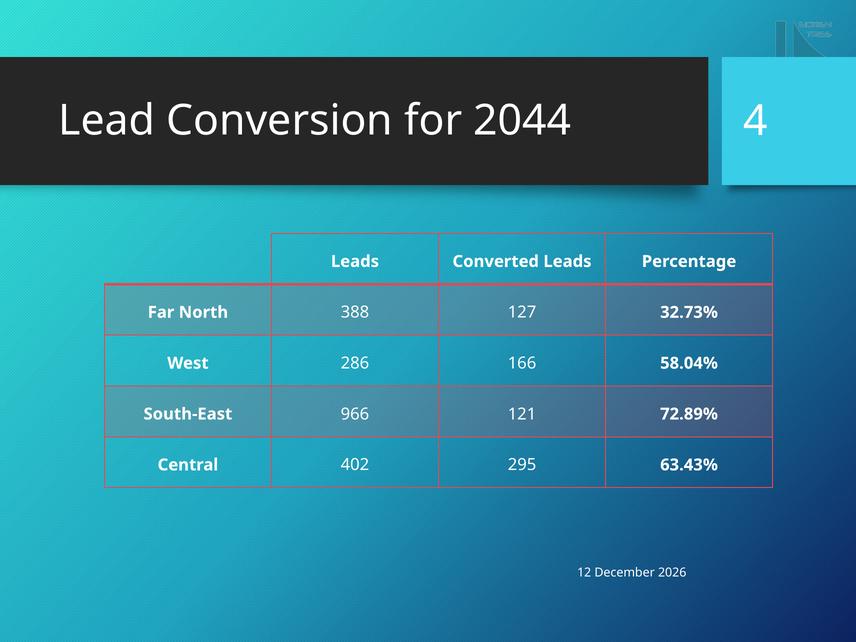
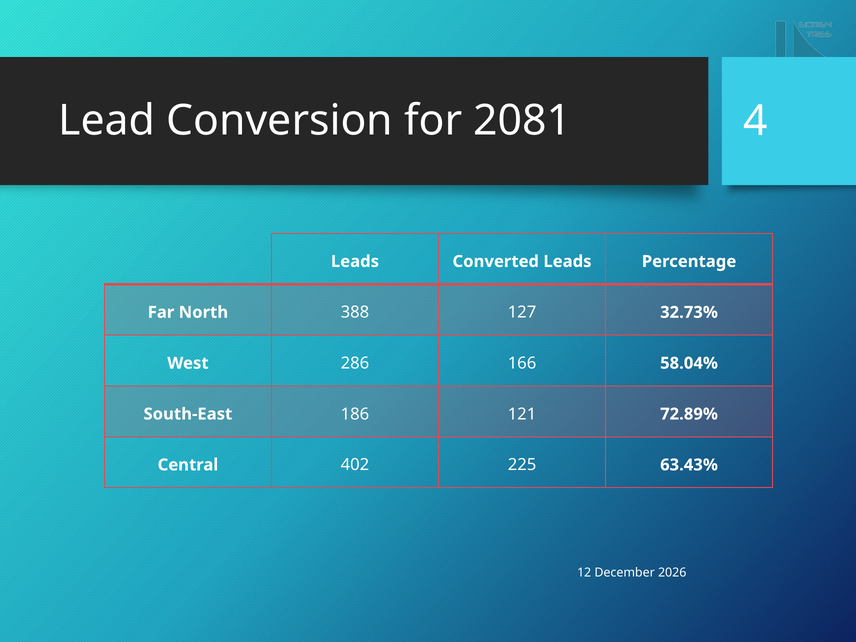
2044: 2044 -> 2081 (522, 121)
966: 966 -> 186 (355, 414)
295: 295 -> 225 (522, 465)
